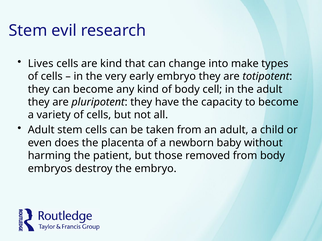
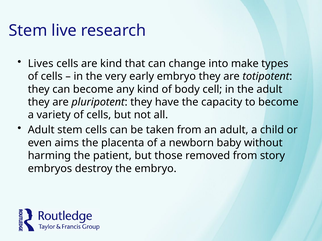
evil: evil -> live (64, 31)
does: does -> aims (67, 143)
from body: body -> story (273, 156)
